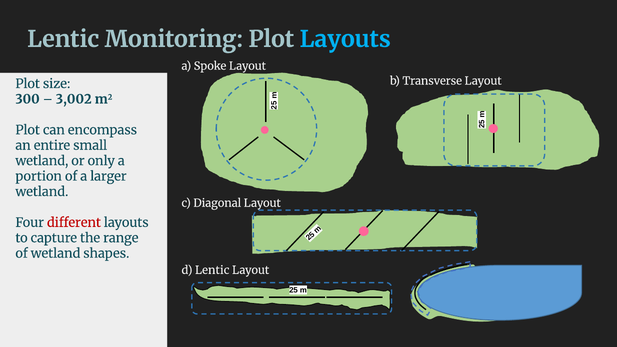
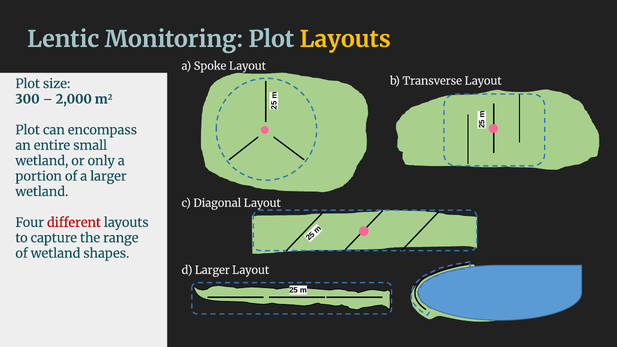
Layouts colour: light blue -> yellow (345, 39)
3,002: 3,002 -> 2,000 (74, 99)
d Lentic: Lentic -> Larger (212, 270)
